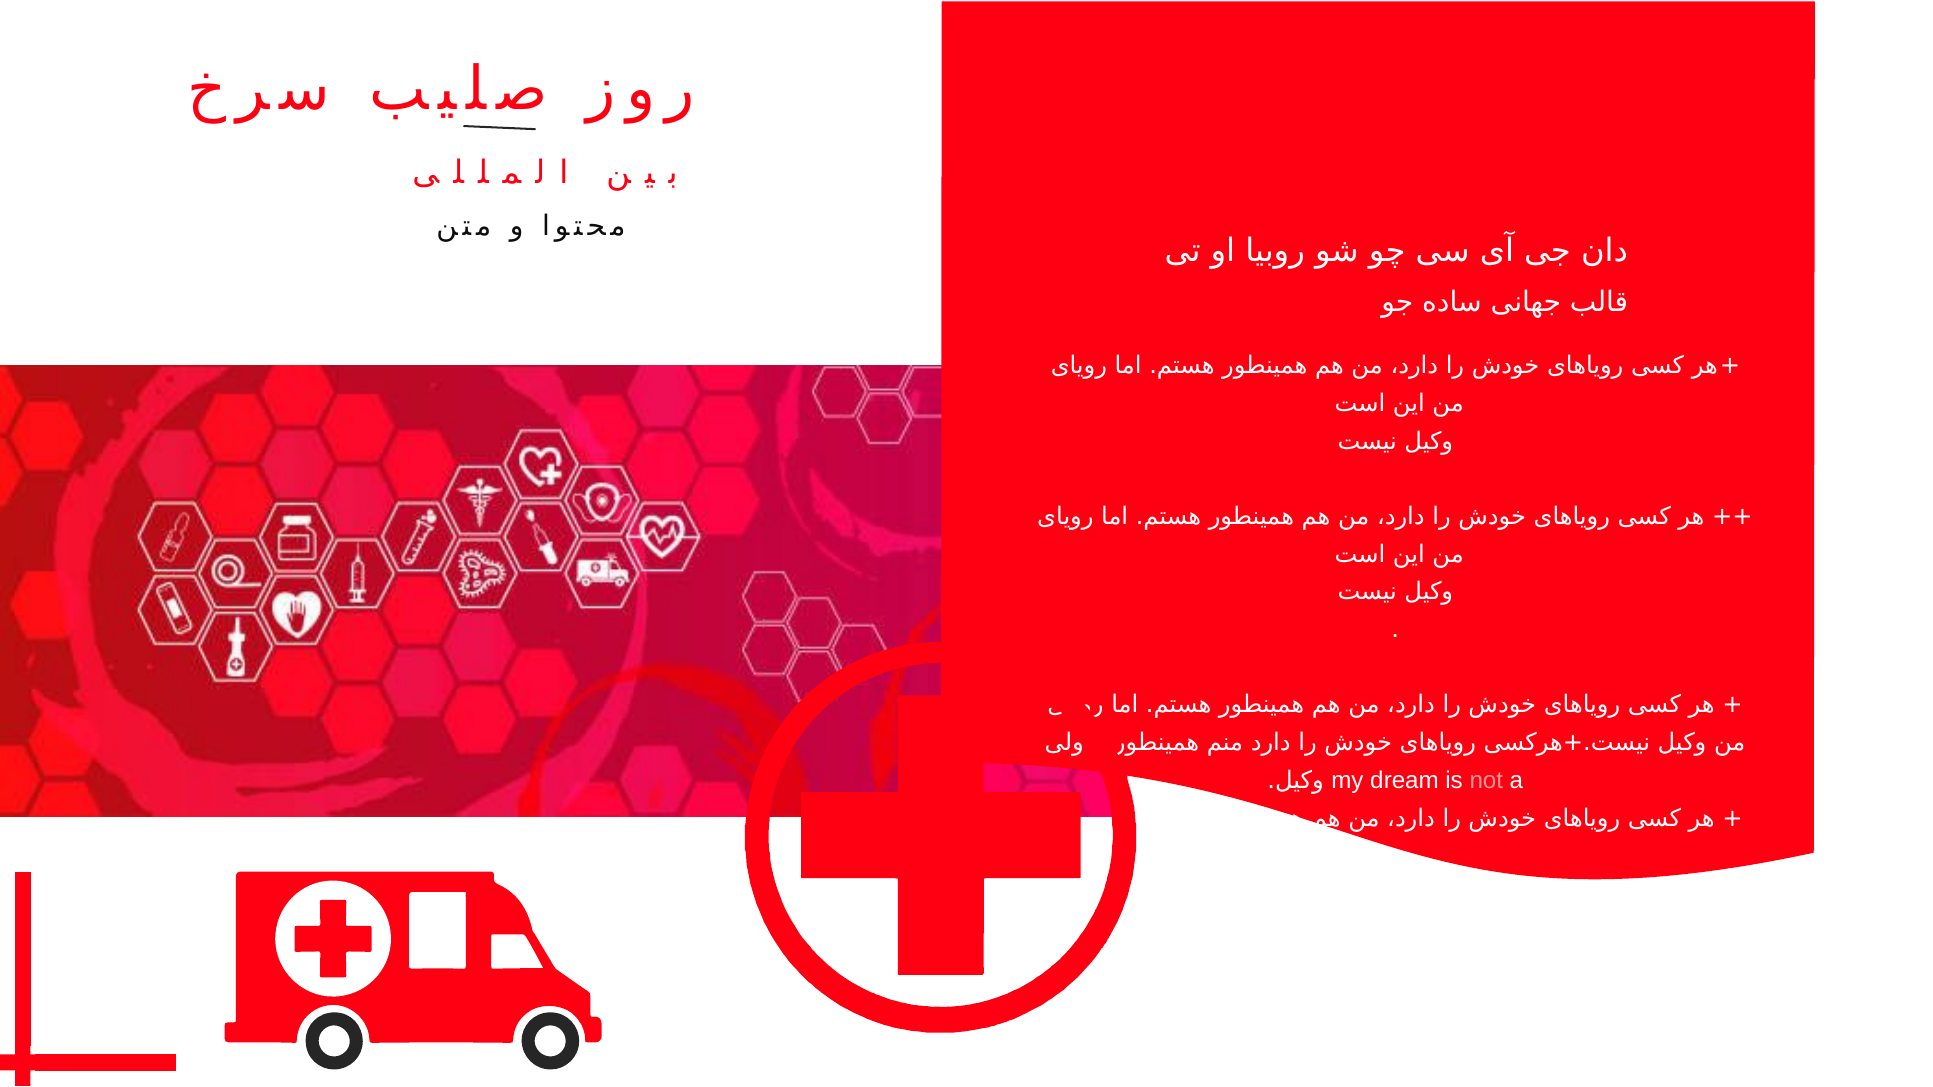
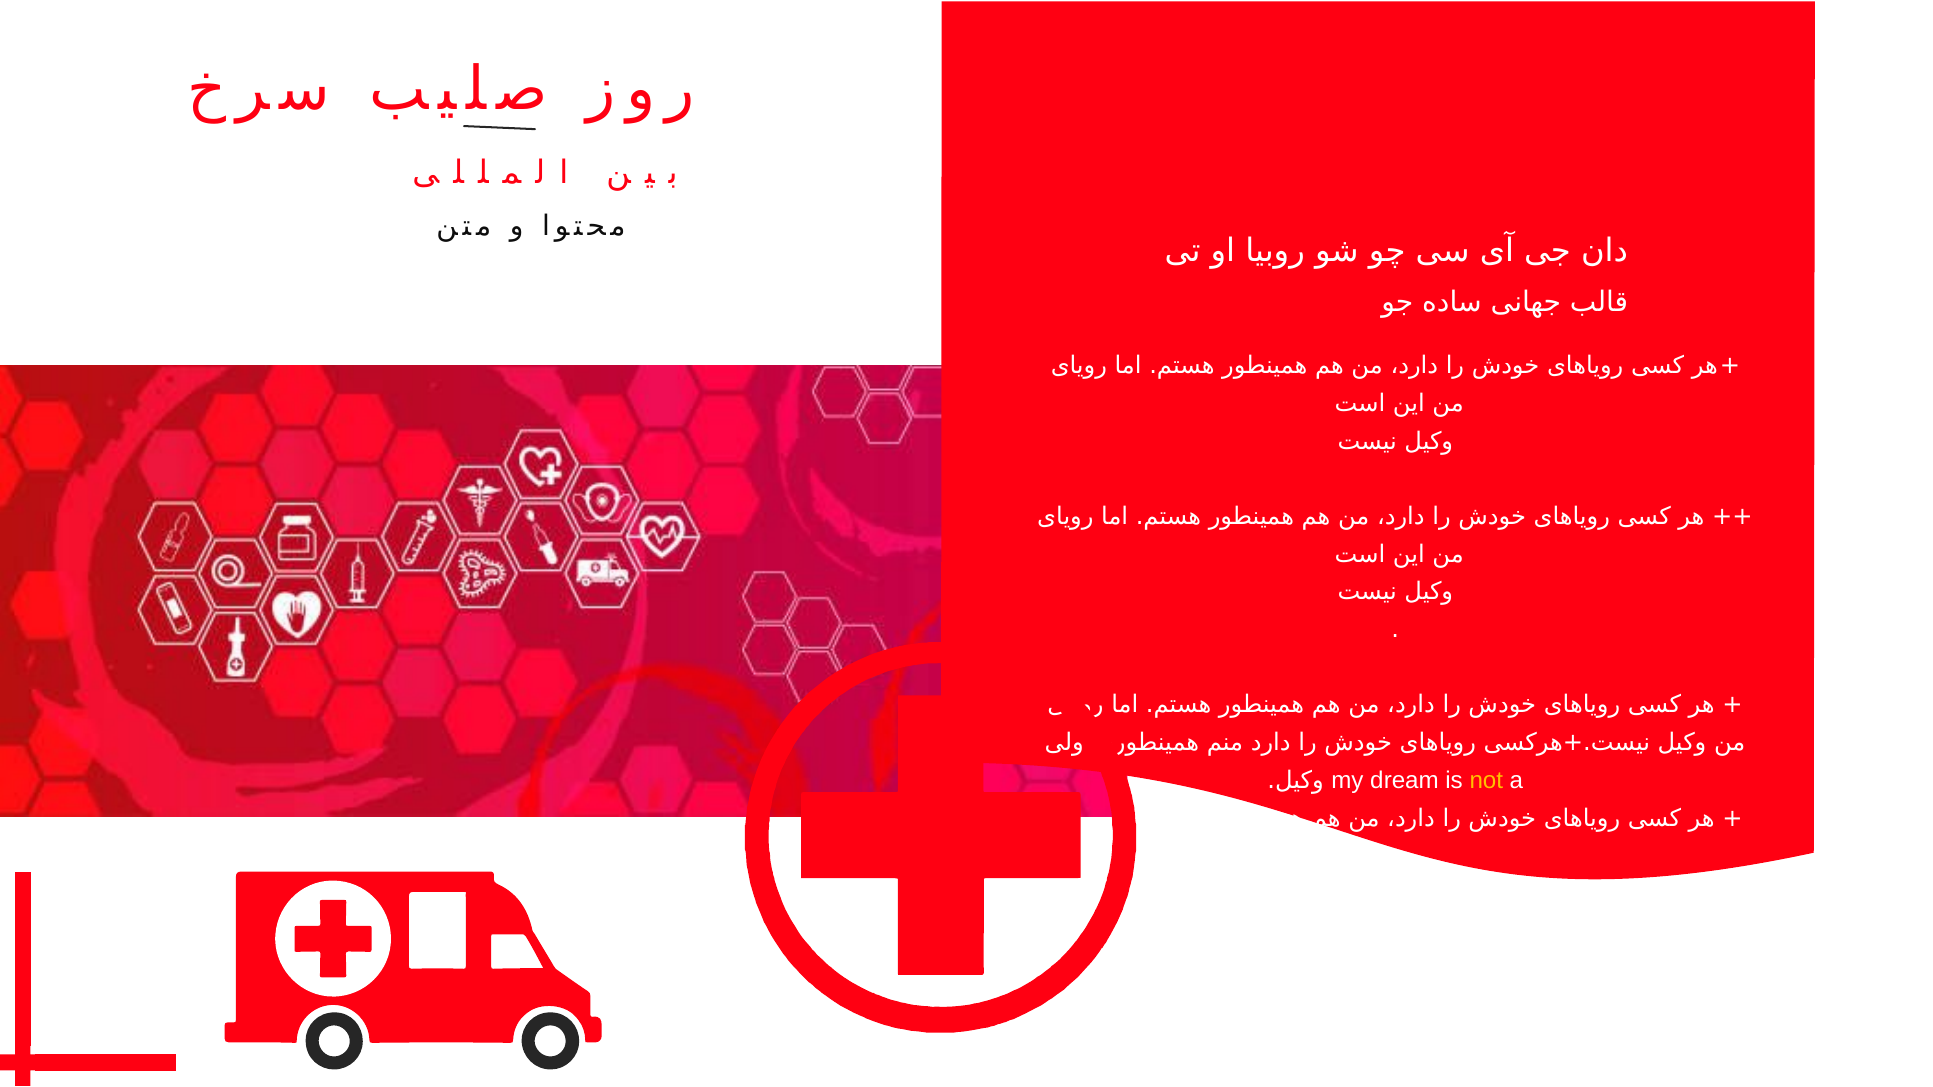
not colour: pink -> yellow (1486, 781)
